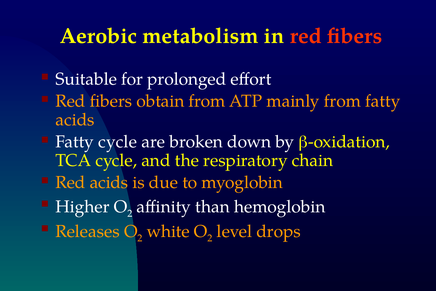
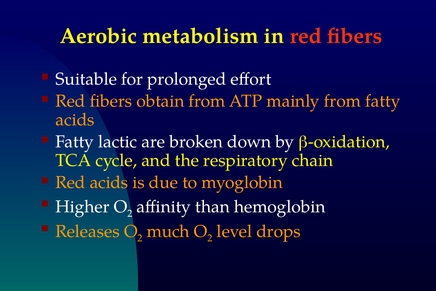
Fatty cycle: cycle -> lactic (118, 142)
white: white -> much (168, 231)
